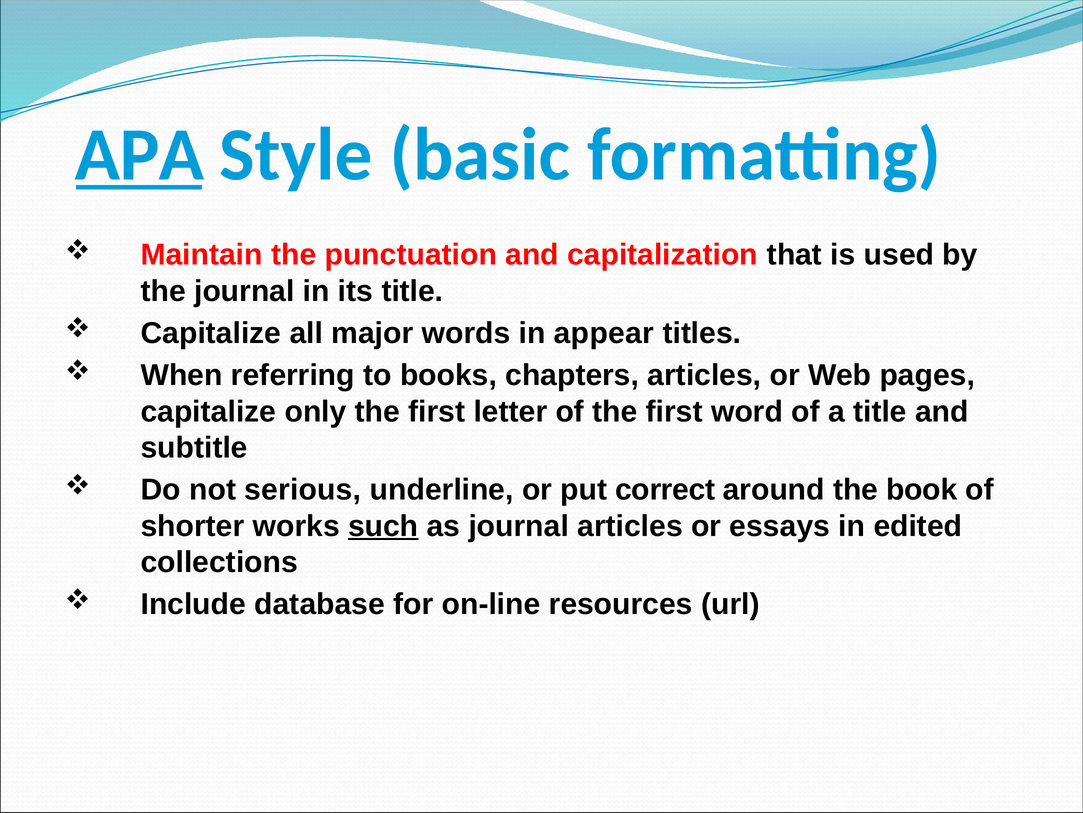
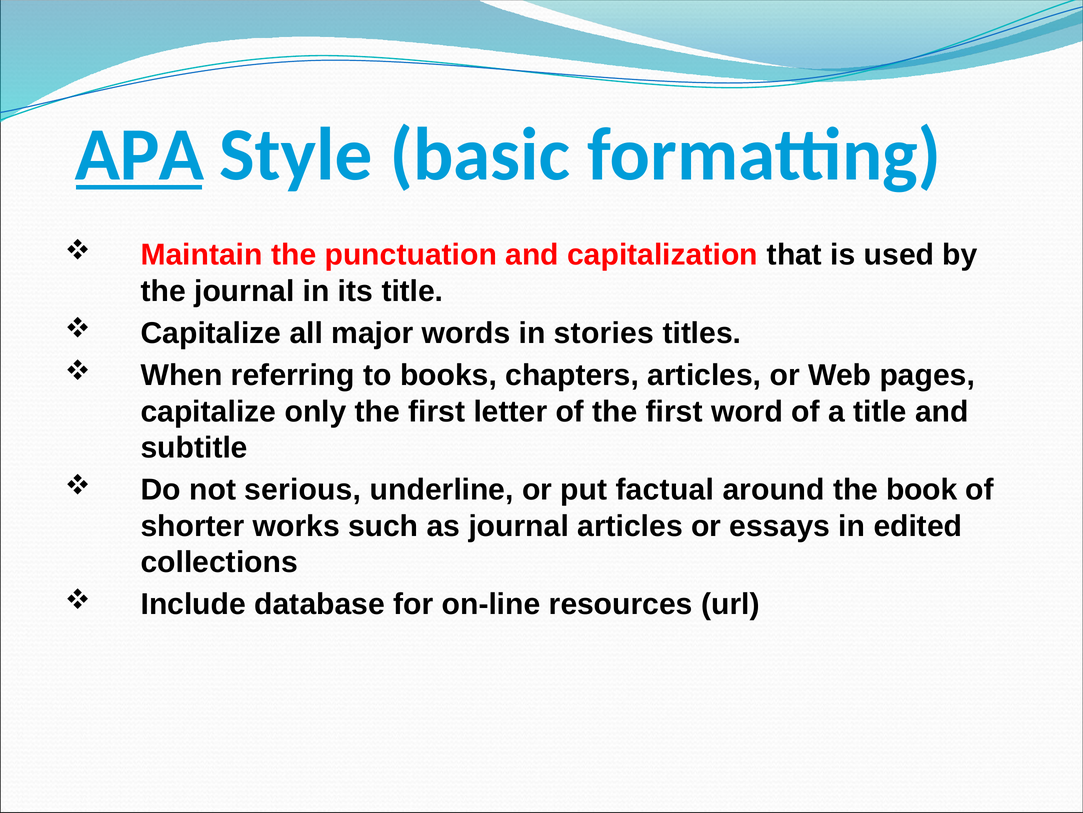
appear: appear -> stories (604, 333)
correct: correct -> factual (665, 489)
such underline: present -> none (383, 526)
